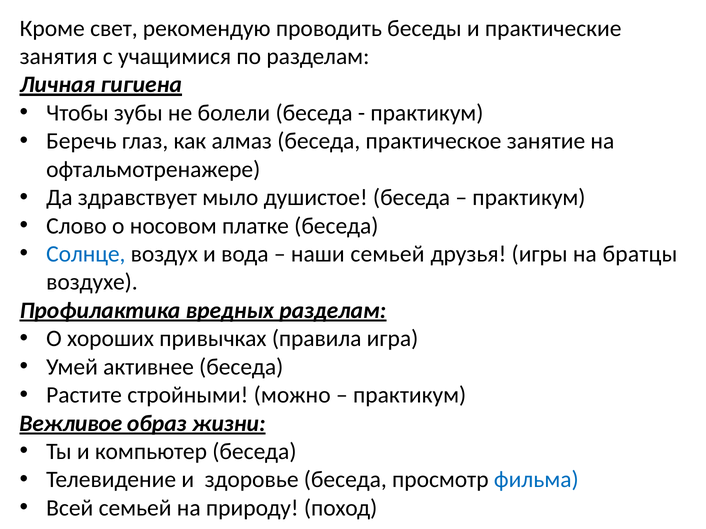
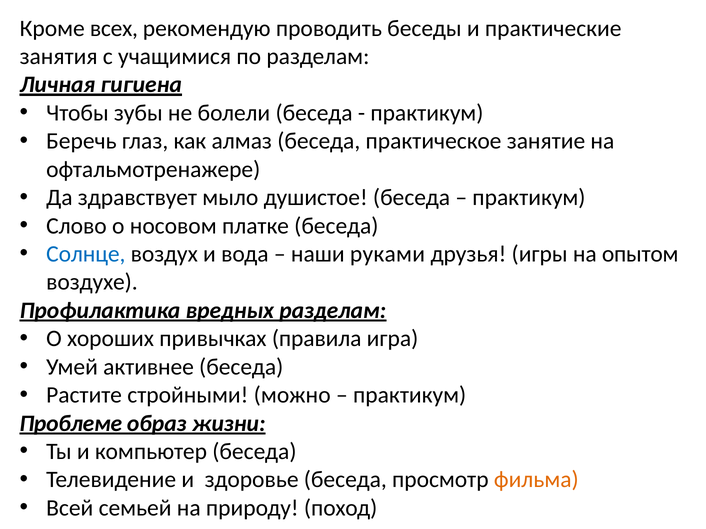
свет: свет -> всех (114, 28)
наши семьей: семьей -> руками (387, 254)
братцы: братцы -> опытом (640, 254)
Вежливое: Вежливое -> Проблеме (71, 424)
фильма colour: blue -> orange (536, 480)
